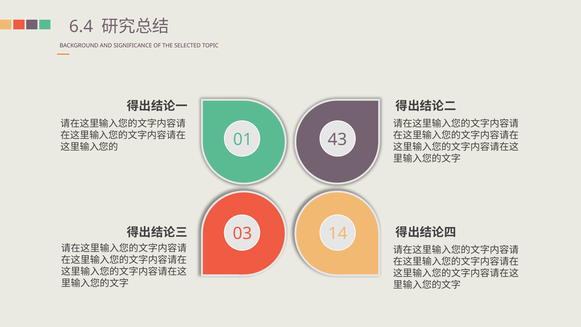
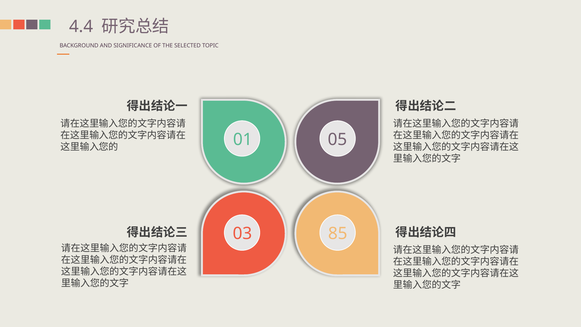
6.4: 6.4 -> 4.4 (81, 26)
43: 43 -> 05 (338, 139)
14: 14 -> 85 (338, 234)
